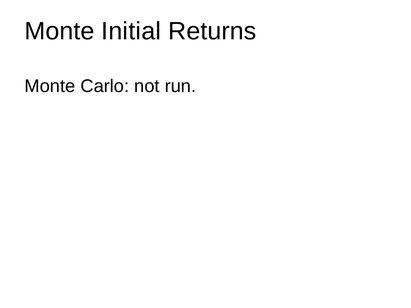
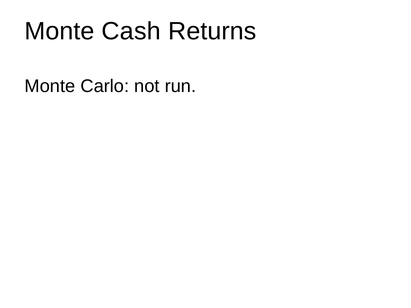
Initial: Initial -> Cash (131, 31)
